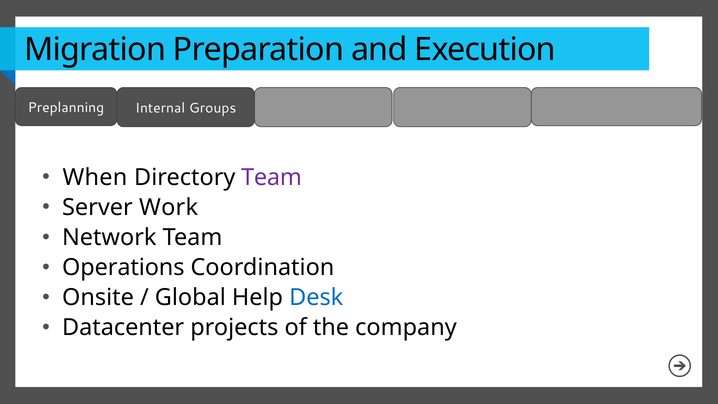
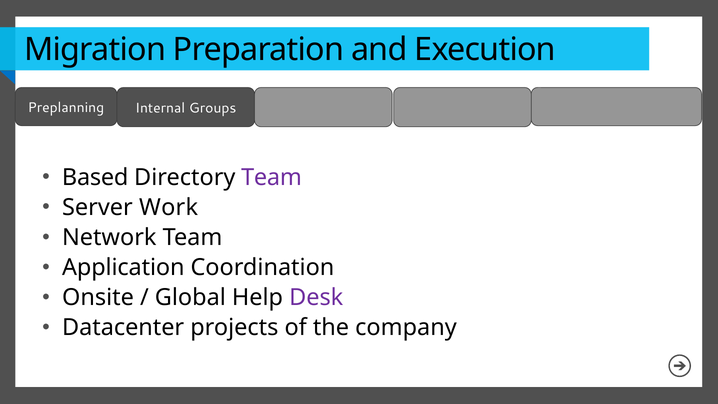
When: When -> Based (95, 177)
Operations: Operations -> Application (123, 267)
Desk colour: blue -> purple (316, 297)
